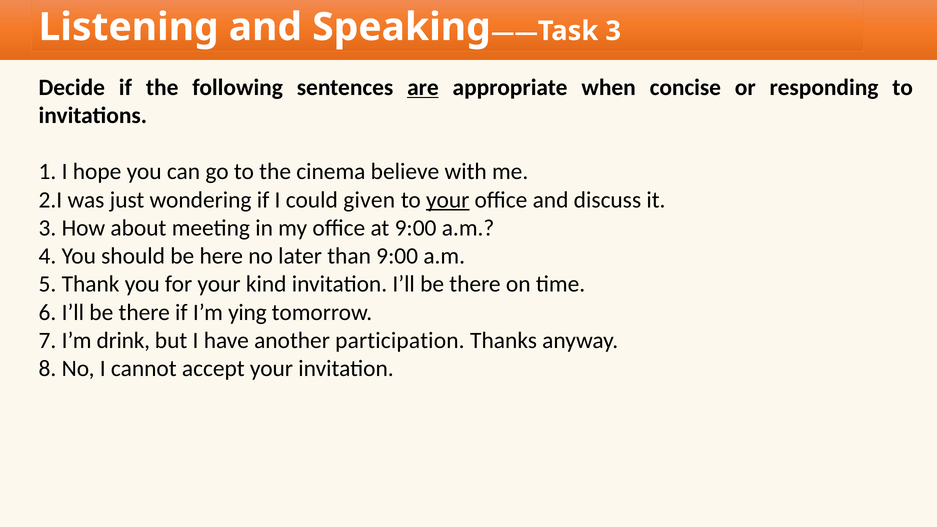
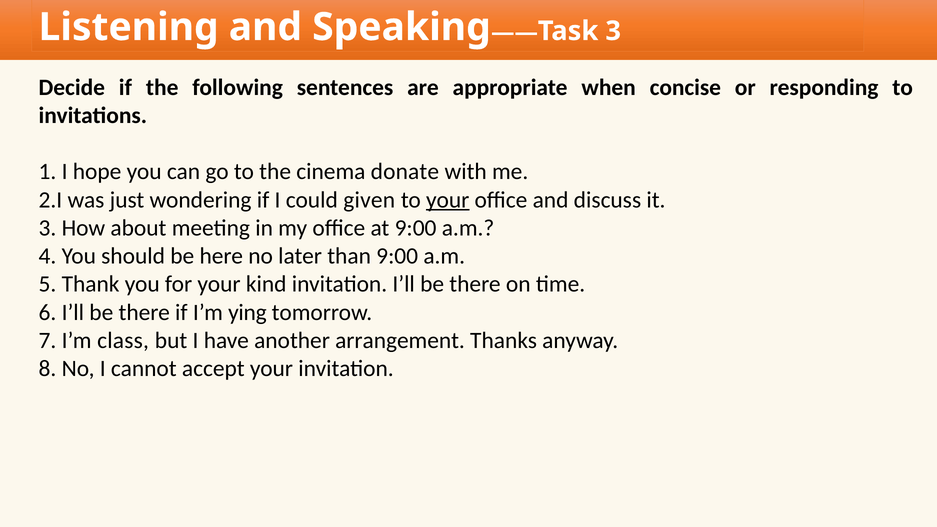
are underline: present -> none (423, 87)
believe: believe -> donate (405, 172)
drink: drink -> class (123, 340)
participation: participation -> arrangement (400, 340)
